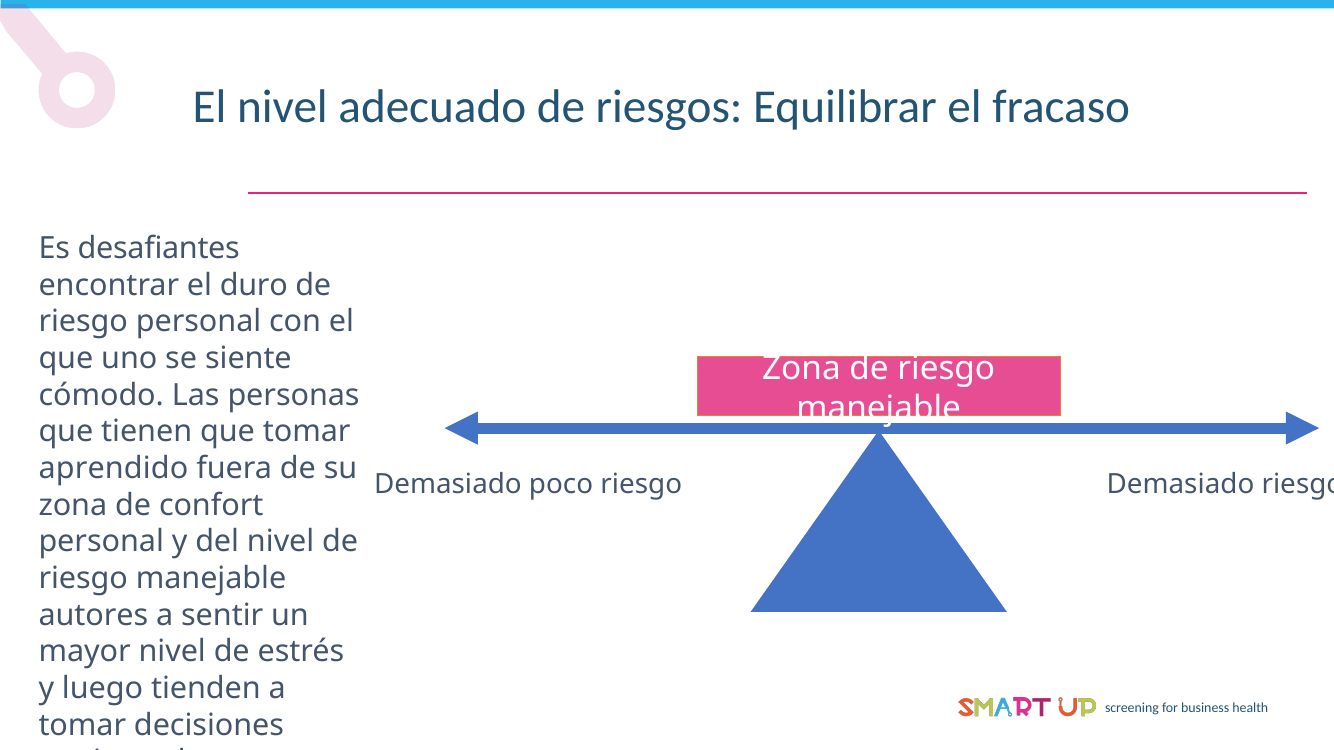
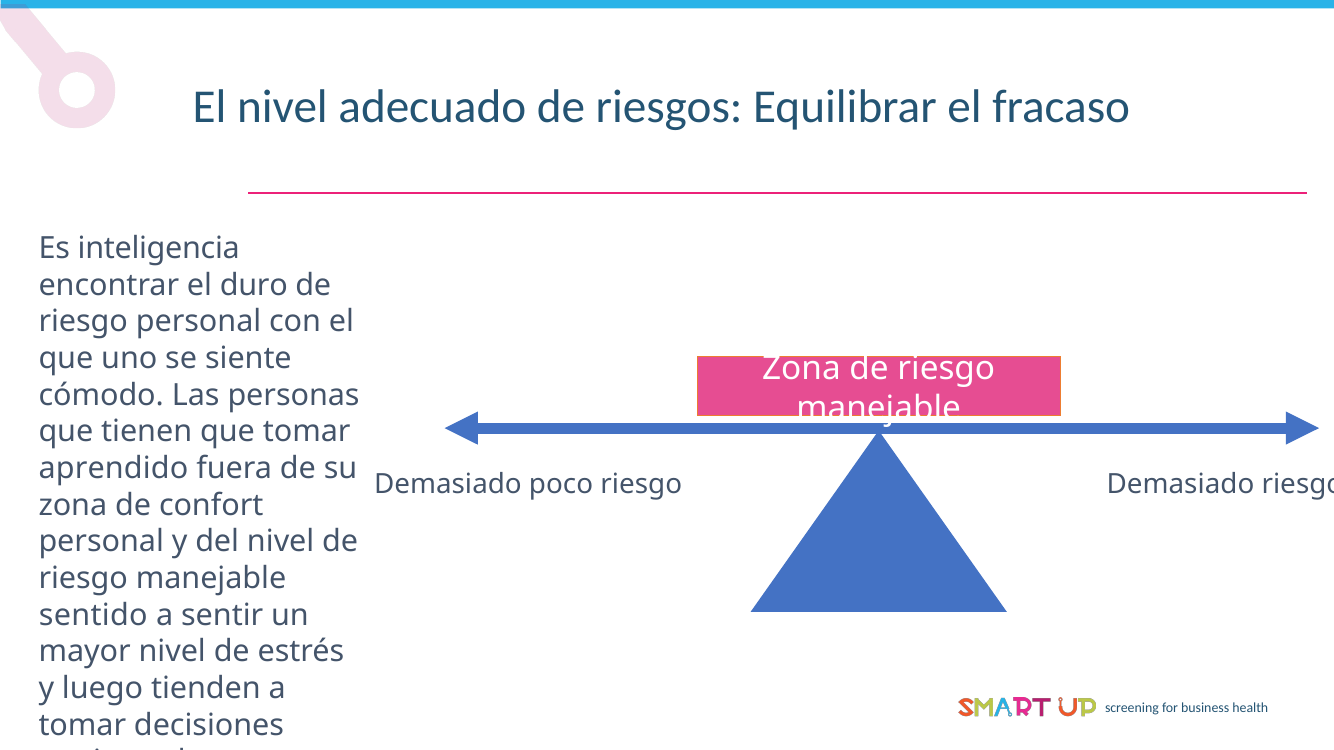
desafiantes: desafiantes -> inteligencia (159, 249)
autores: autores -> sentido (93, 615)
